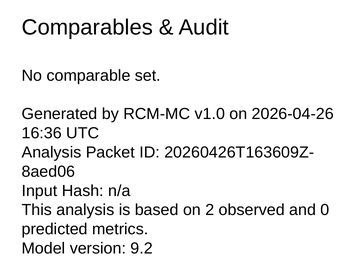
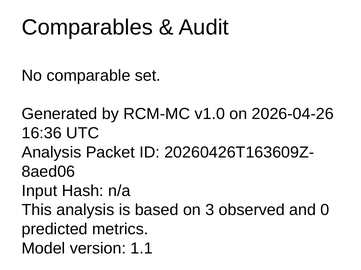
2: 2 -> 3 (210, 211)
9.2: 9.2 -> 1.1 (142, 249)
